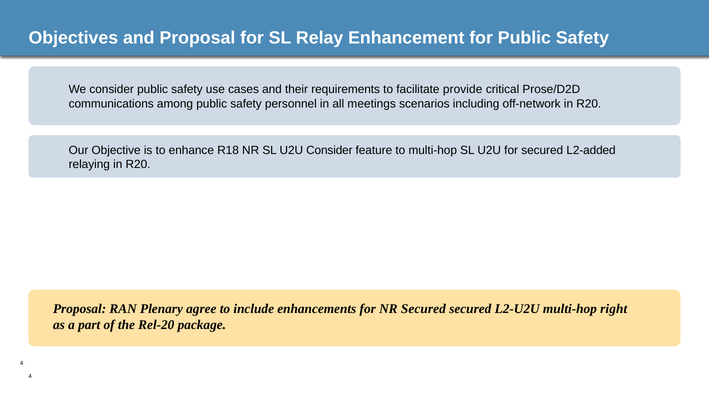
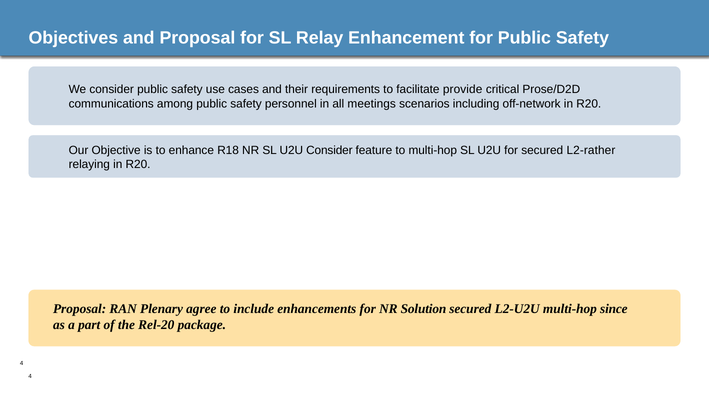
L2-added: L2-added -> L2-rather (591, 150)
NR Secured: Secured -> Solution (424, 309)
right: right -> since (614, 309)
